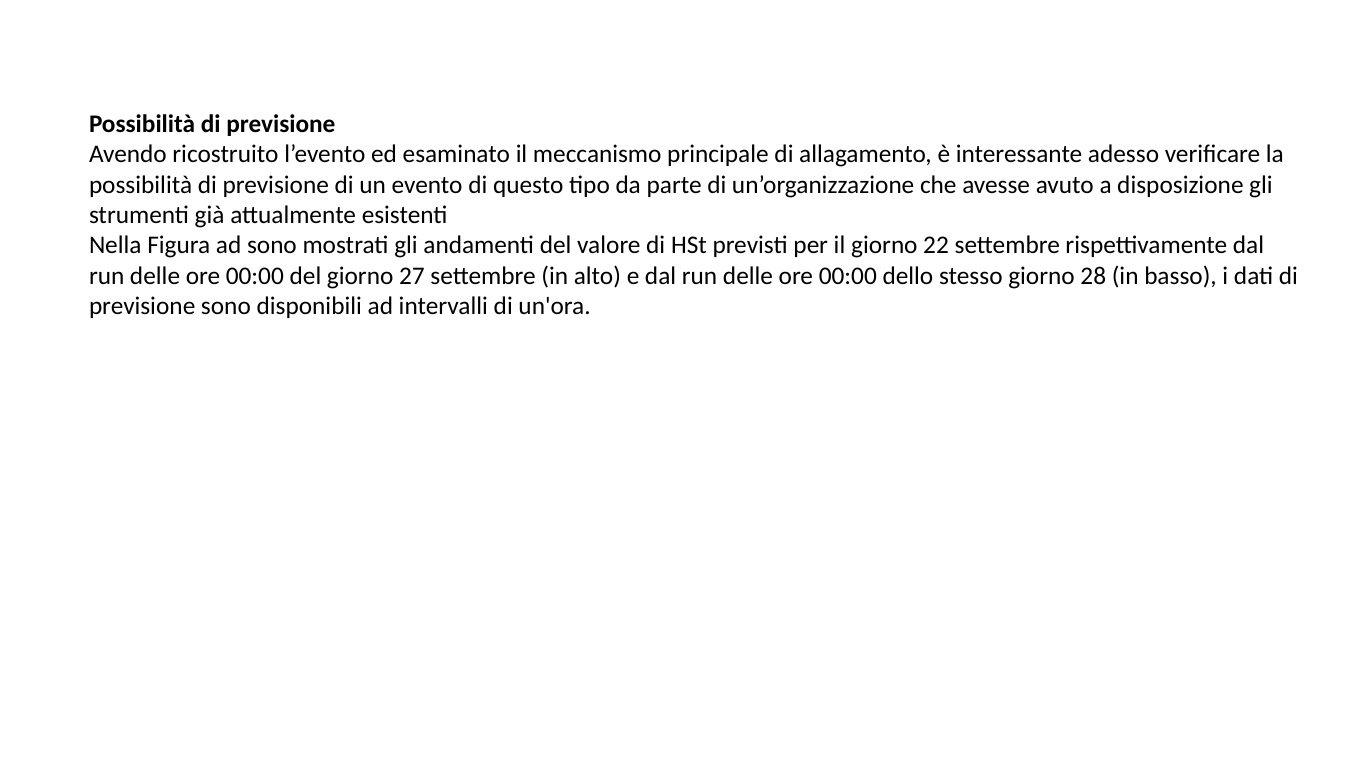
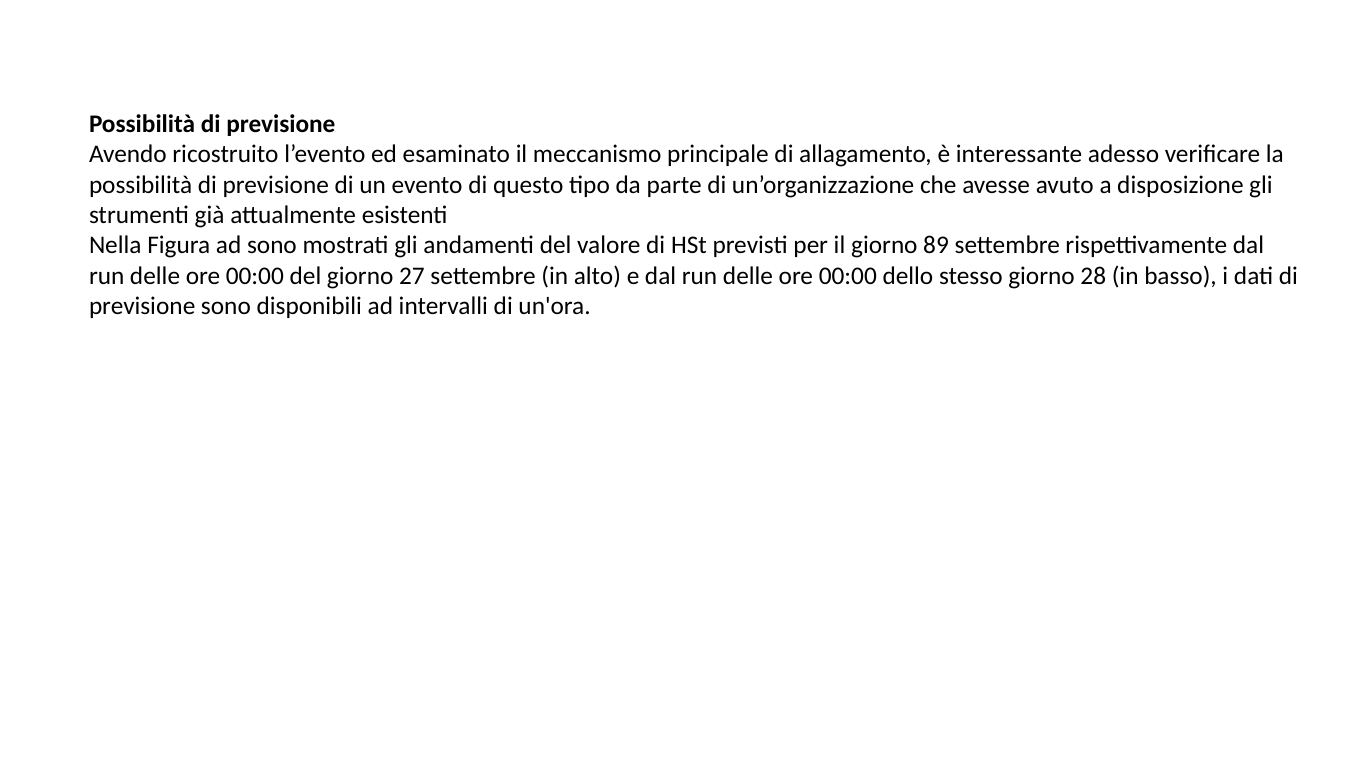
22: 22 -> 89 (936, 245)
